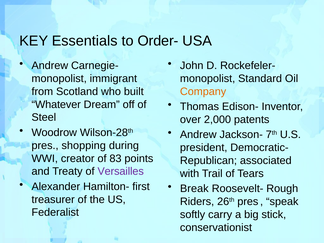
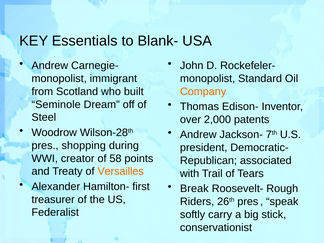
Order-: Order- -> Blank- (158, 41)
Whatever: Whatever -> Seminole (56, 104)
83: 83 -> 58 (115, 158)
Versailles colour: purple -> orange (121, 171)
